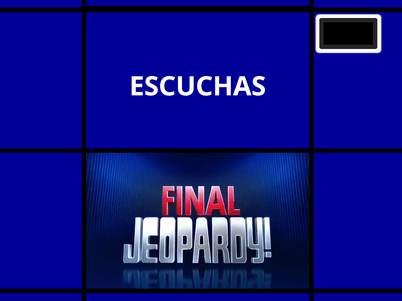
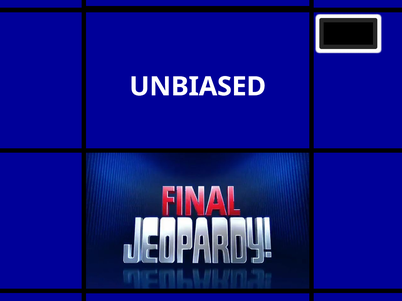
ESCUCHAS: ESCUCHAS -> UNBIASED (198, 87)
